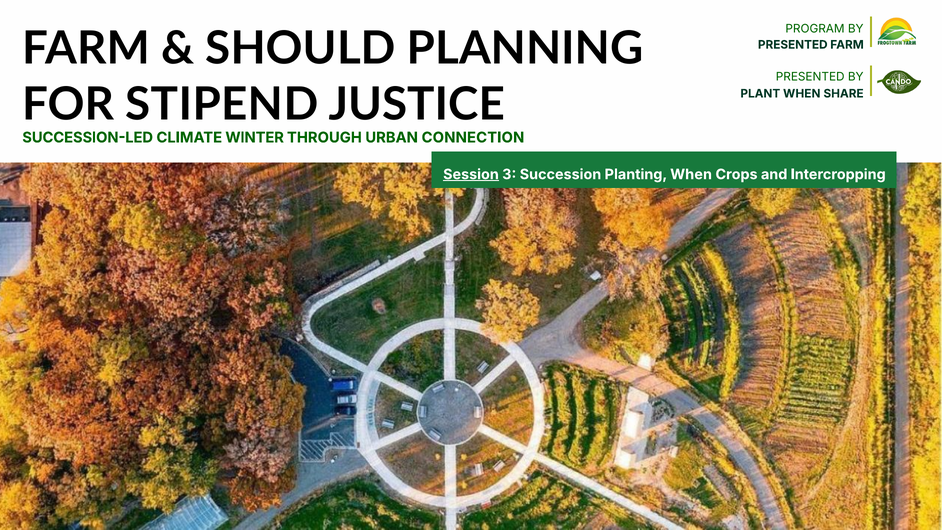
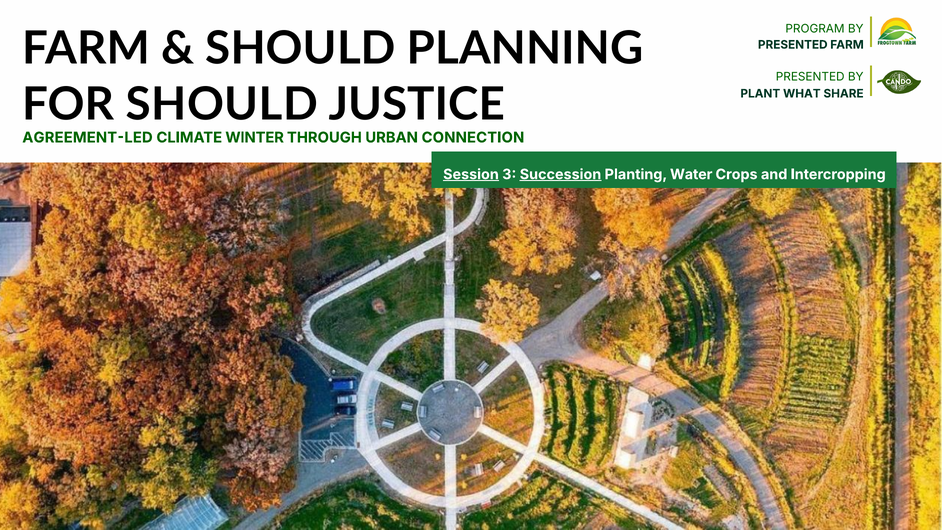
FOR STIPEND: STIPEND -> SHOULD (222, 104)
PLANT WHEN: WHEN -> WHAT (802, 94)
SUCCESSION-LED: SUCCESSION-LED -> AGREEMENT-LED (87, 138)
Succession underline: none -> present (560, 174)
Planting When: When -> Water (691, 174)
